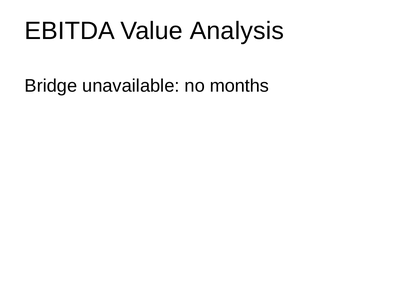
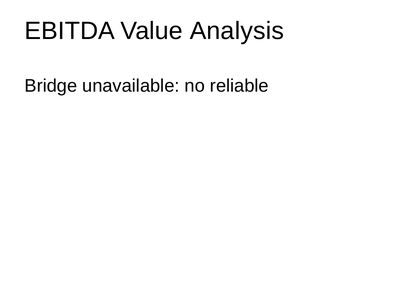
months: months -> reliable (239, 86)
